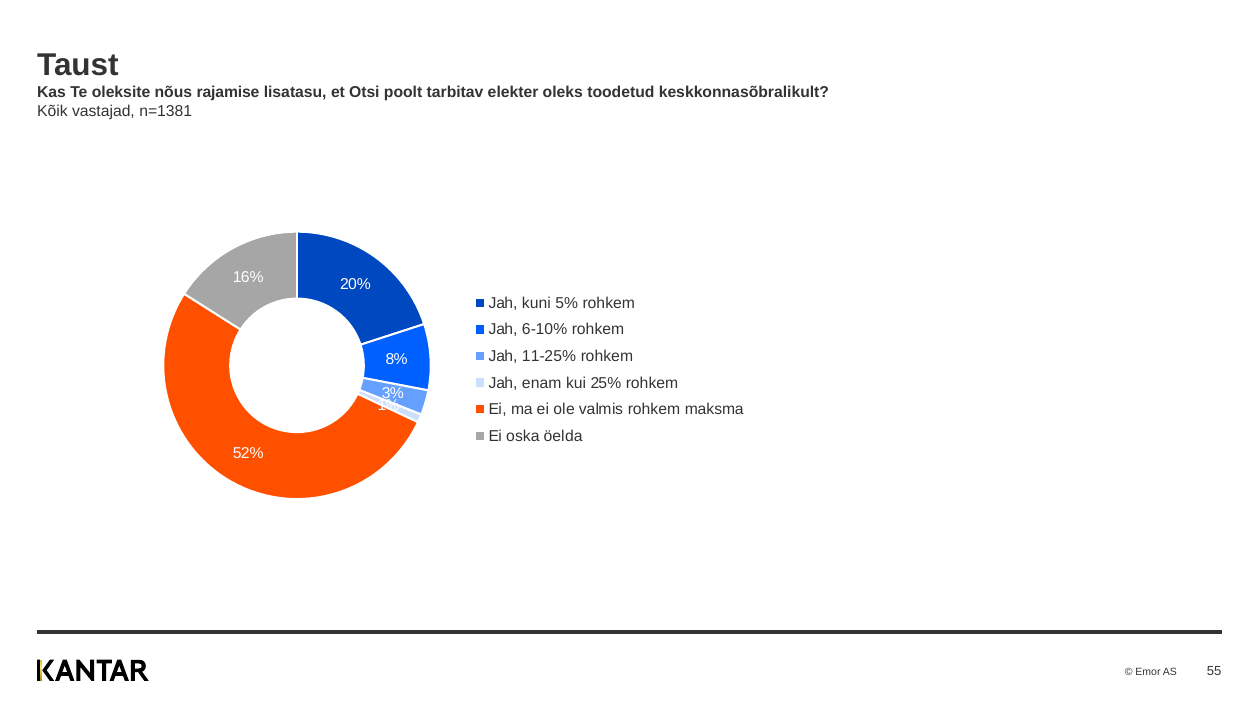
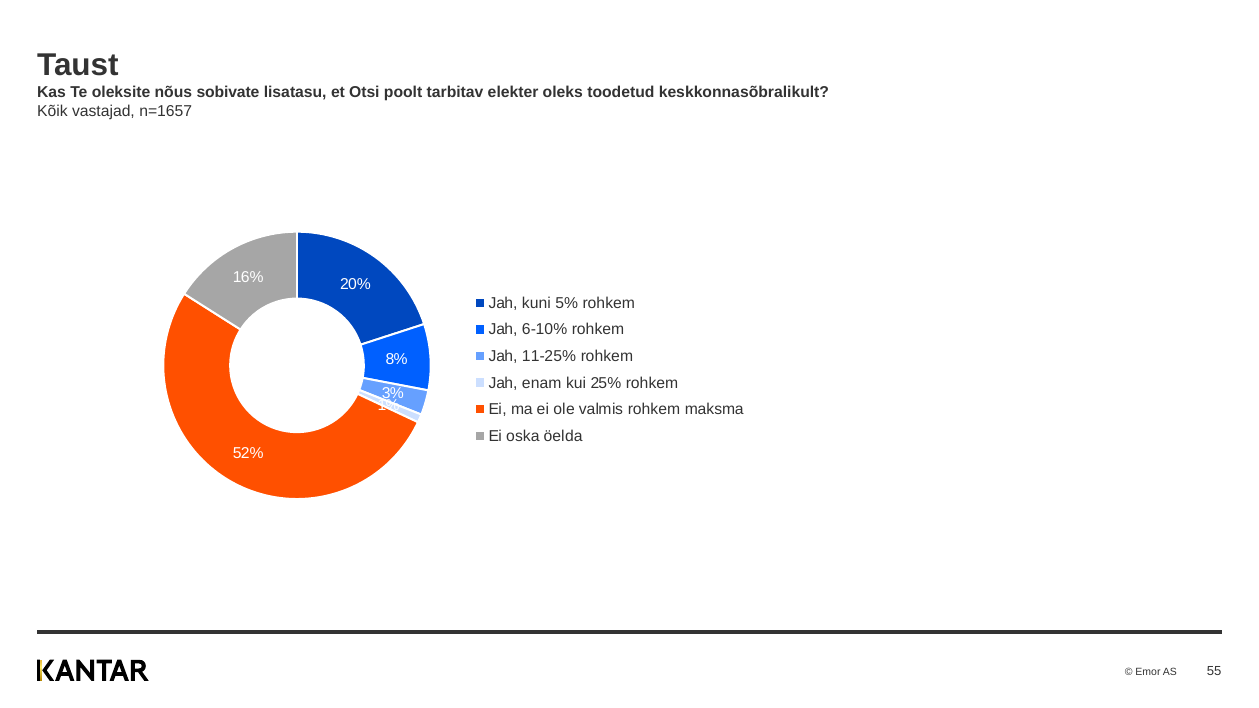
rajamise: rajamise -> sobivate (228, 93)
n=1381: n=1381 -> n=1657 (166, 112)
